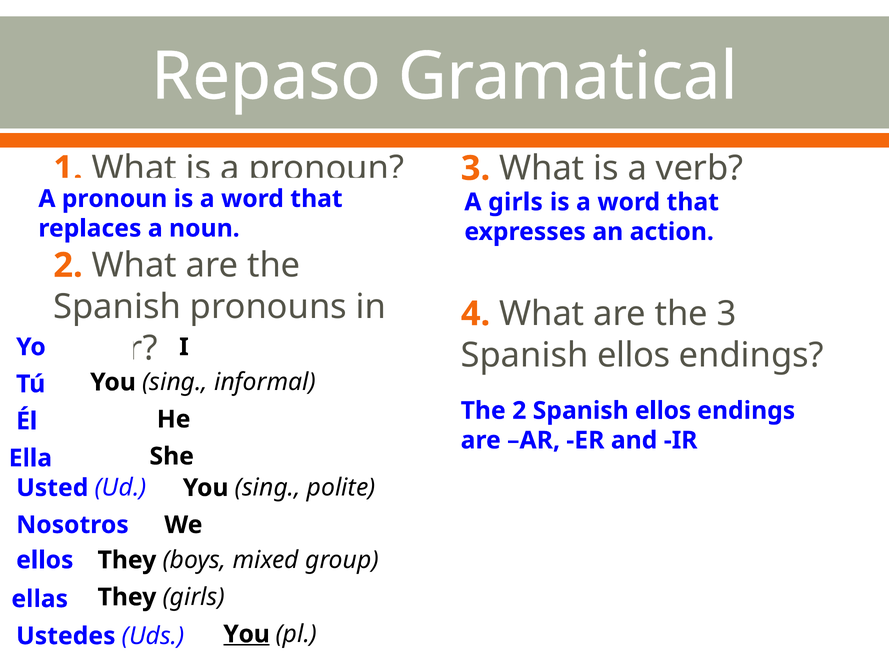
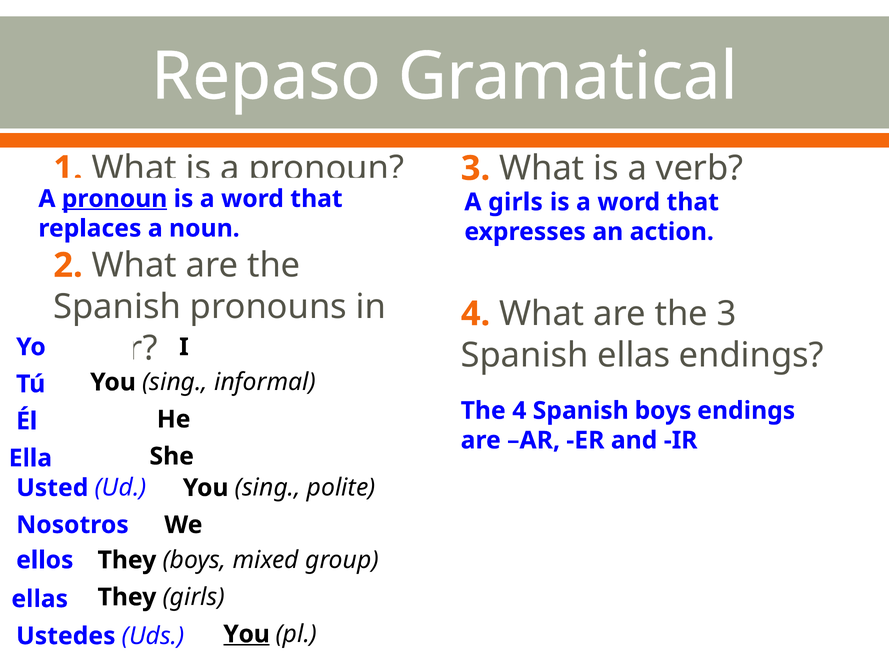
pronoun underline: none -> present (115, 199)
ellos: ellos -> ellas (634, 355)
The 2: 2 -> 4 (519, 411)
ellos: ellos -> boys (663, 411)
